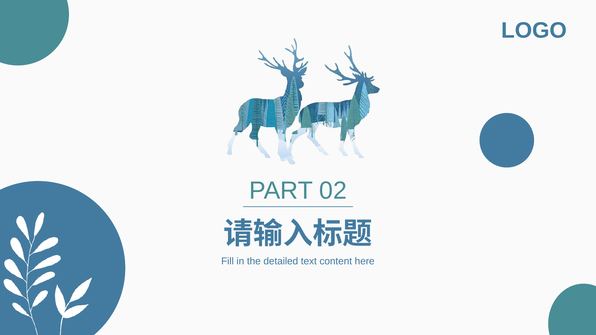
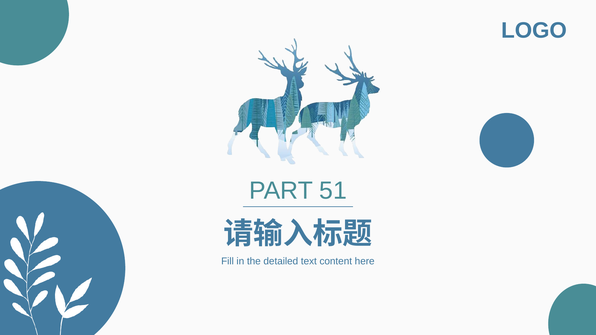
02: 02 -> 51 (333, 191)
